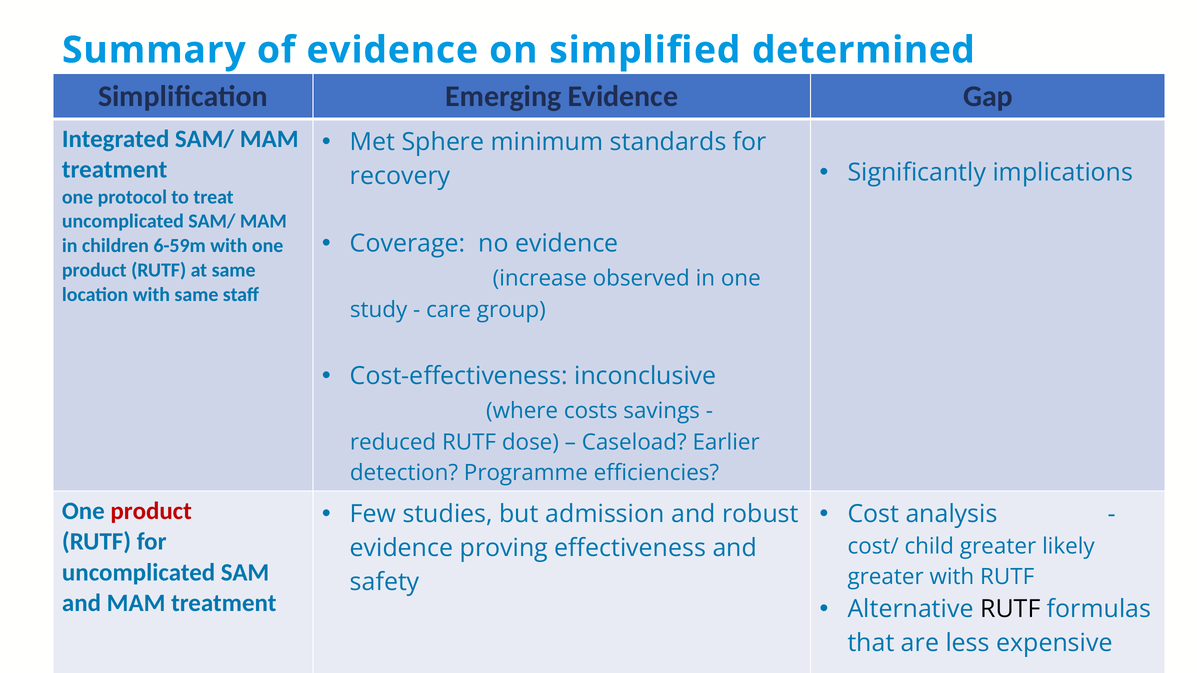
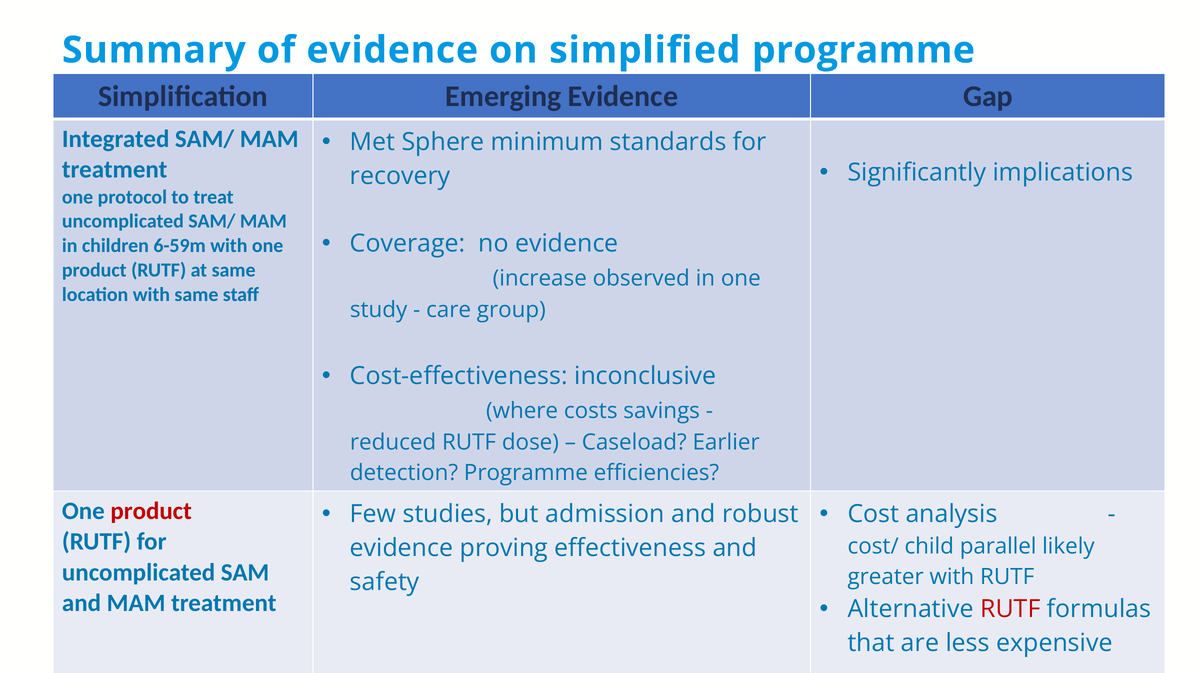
simplified determined: determined -> programme (863, 50)
child greater: greater -> parallel (998, 546)
RUTF colour: black -> red (1010, 609)
